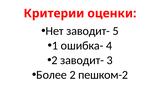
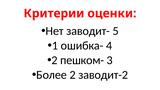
2 заводит-: заводит- -> пешком- (82, 60)
пешком-2: пешком-2 -> заводит-2 (103, 75)
